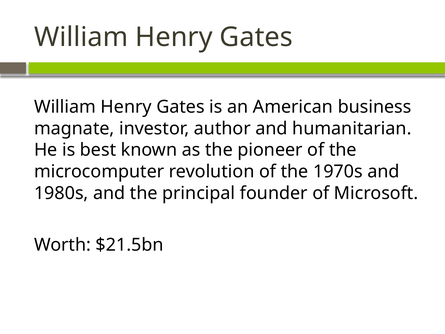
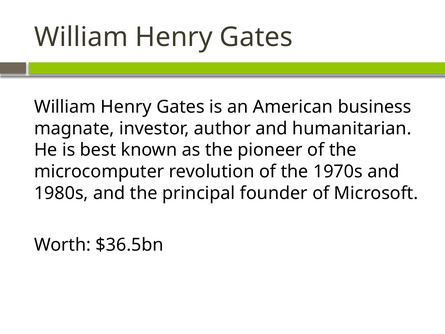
$21.5bn: $21.5bn -> $36.5bn (130, 245)
